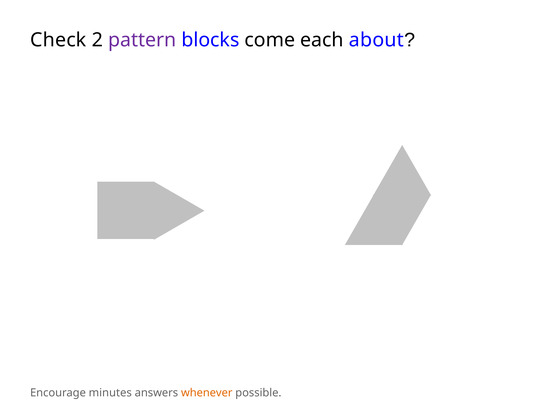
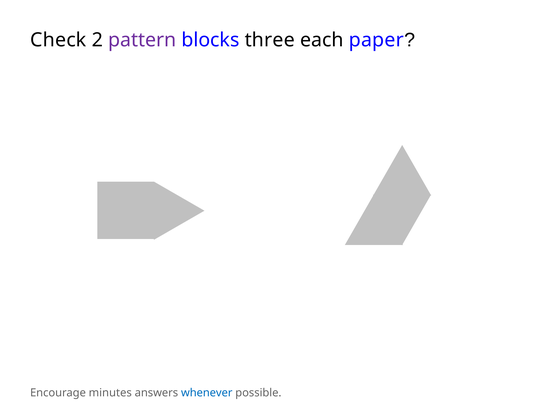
come: come -> three (270, 40)
about: about -> paper (376, 40)
whenever colour: orange -> blue (207, 392)
